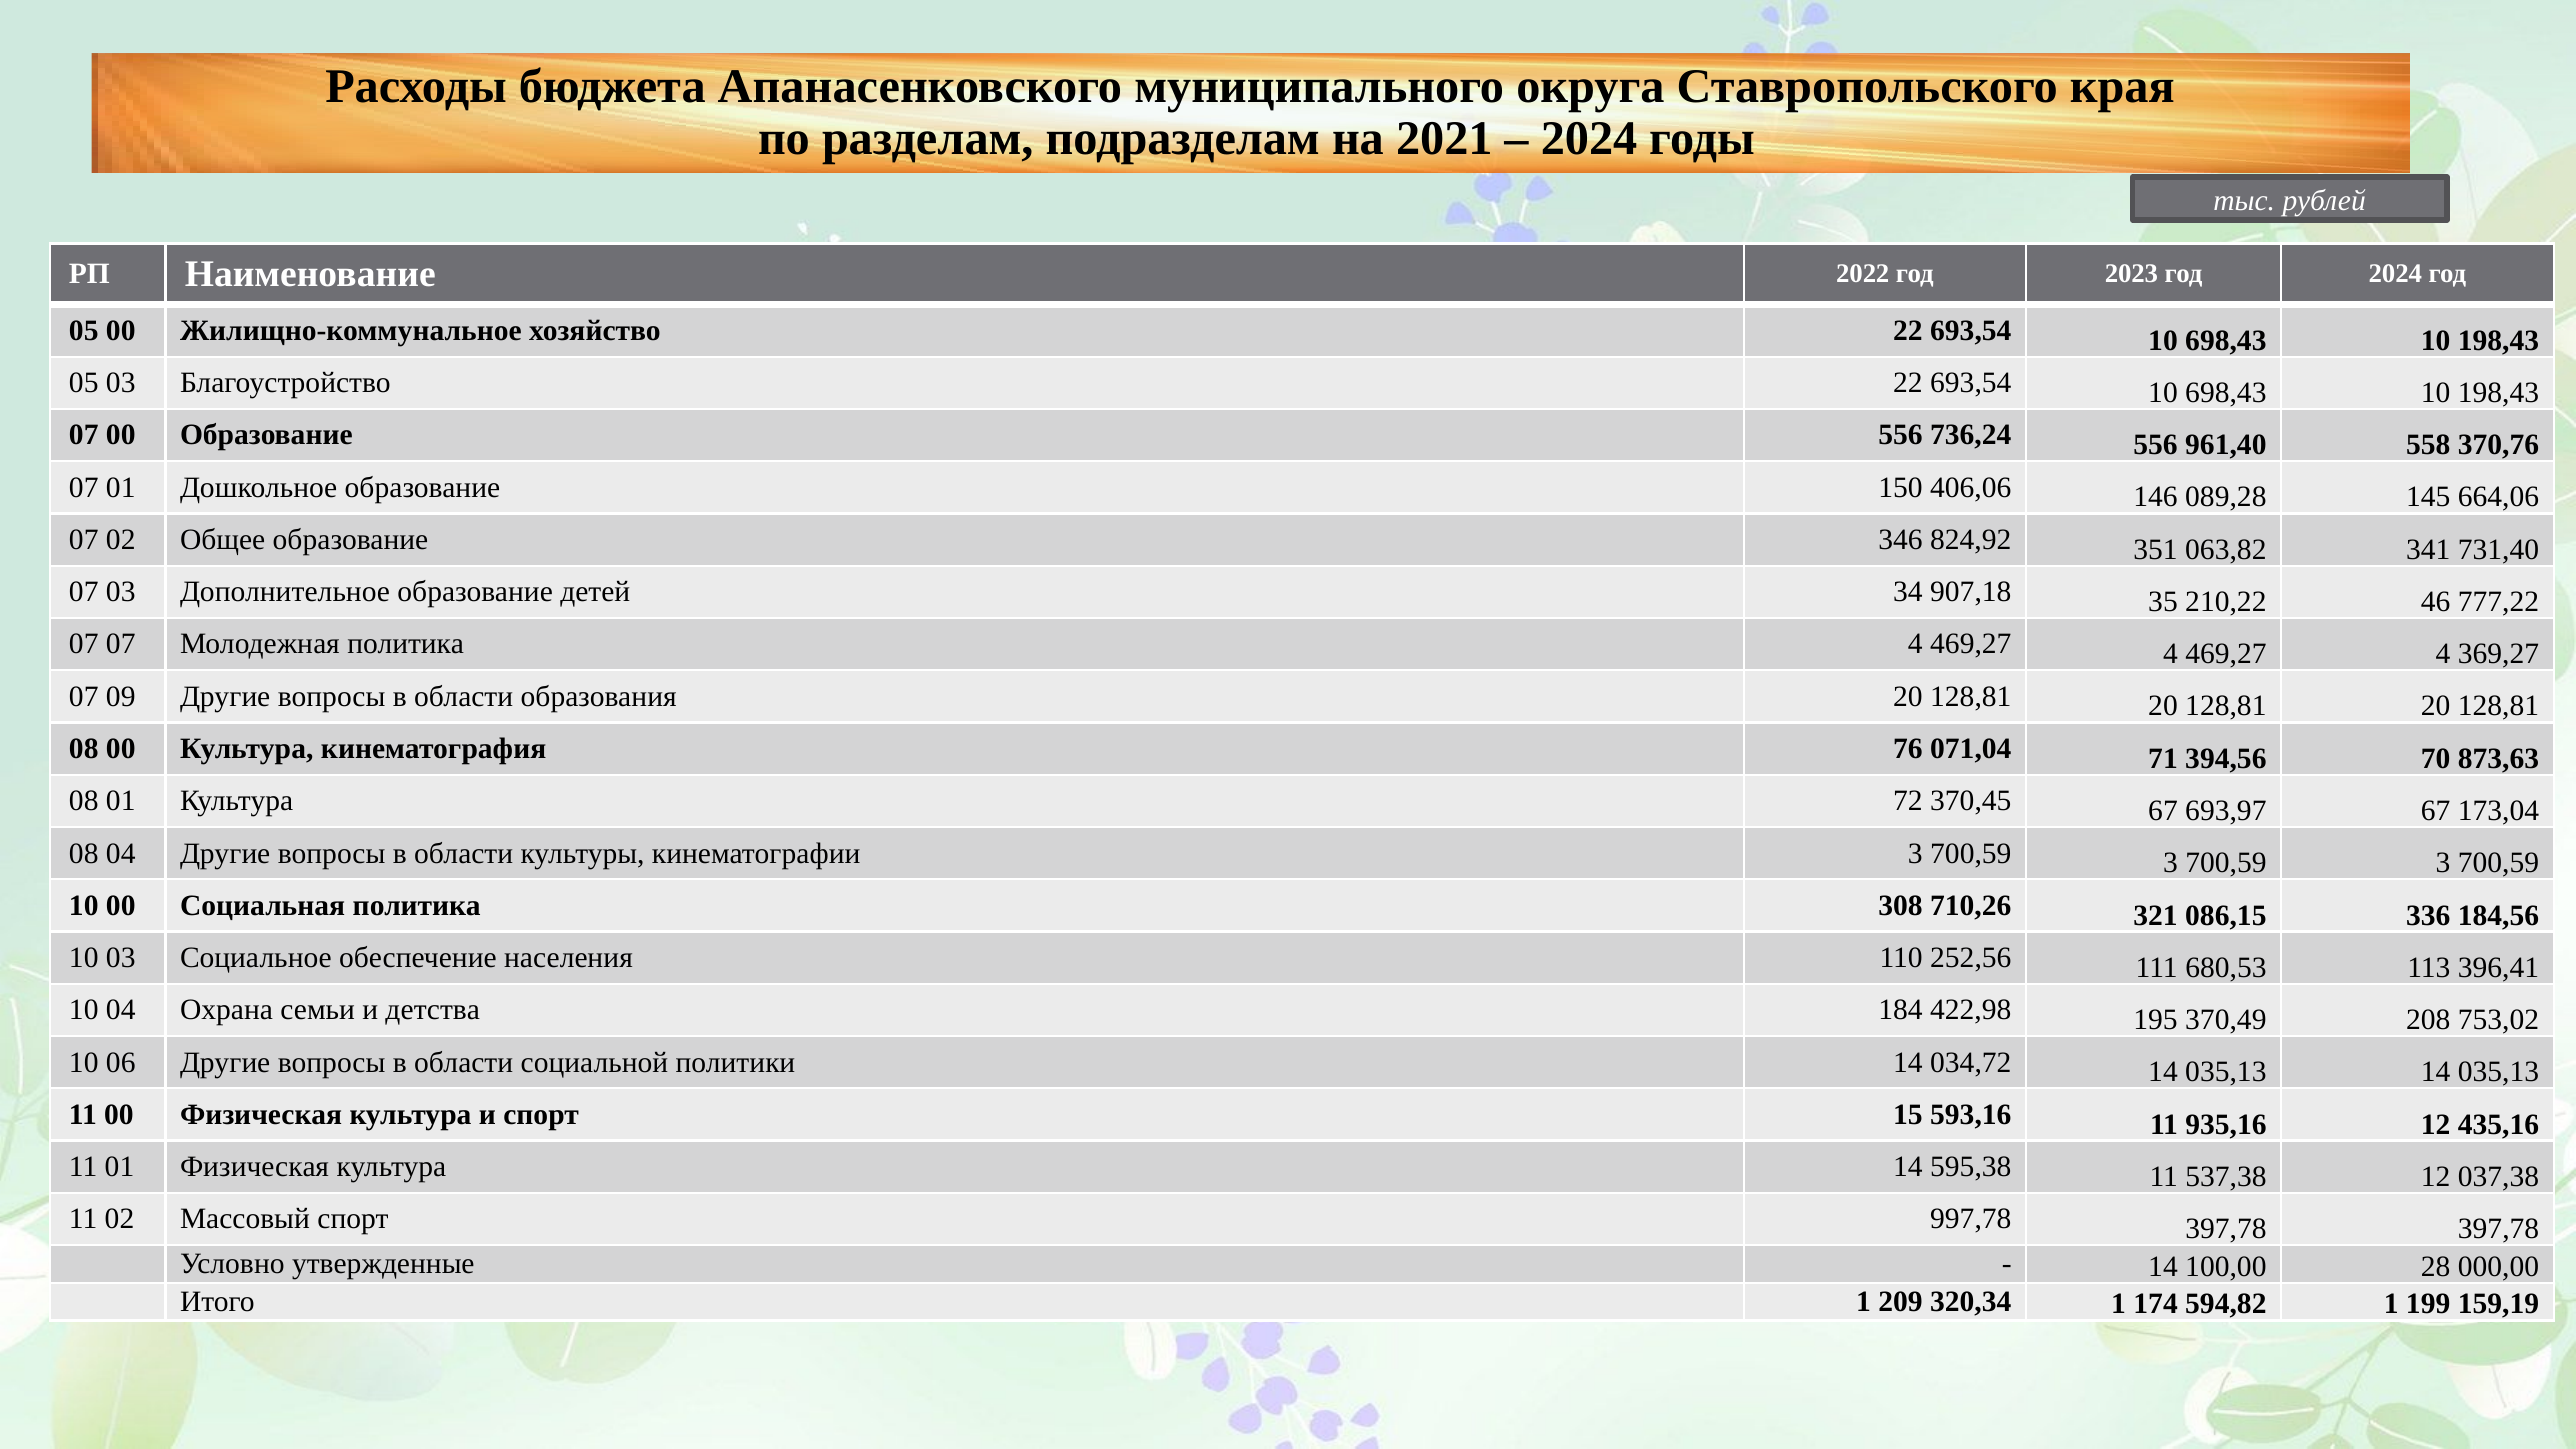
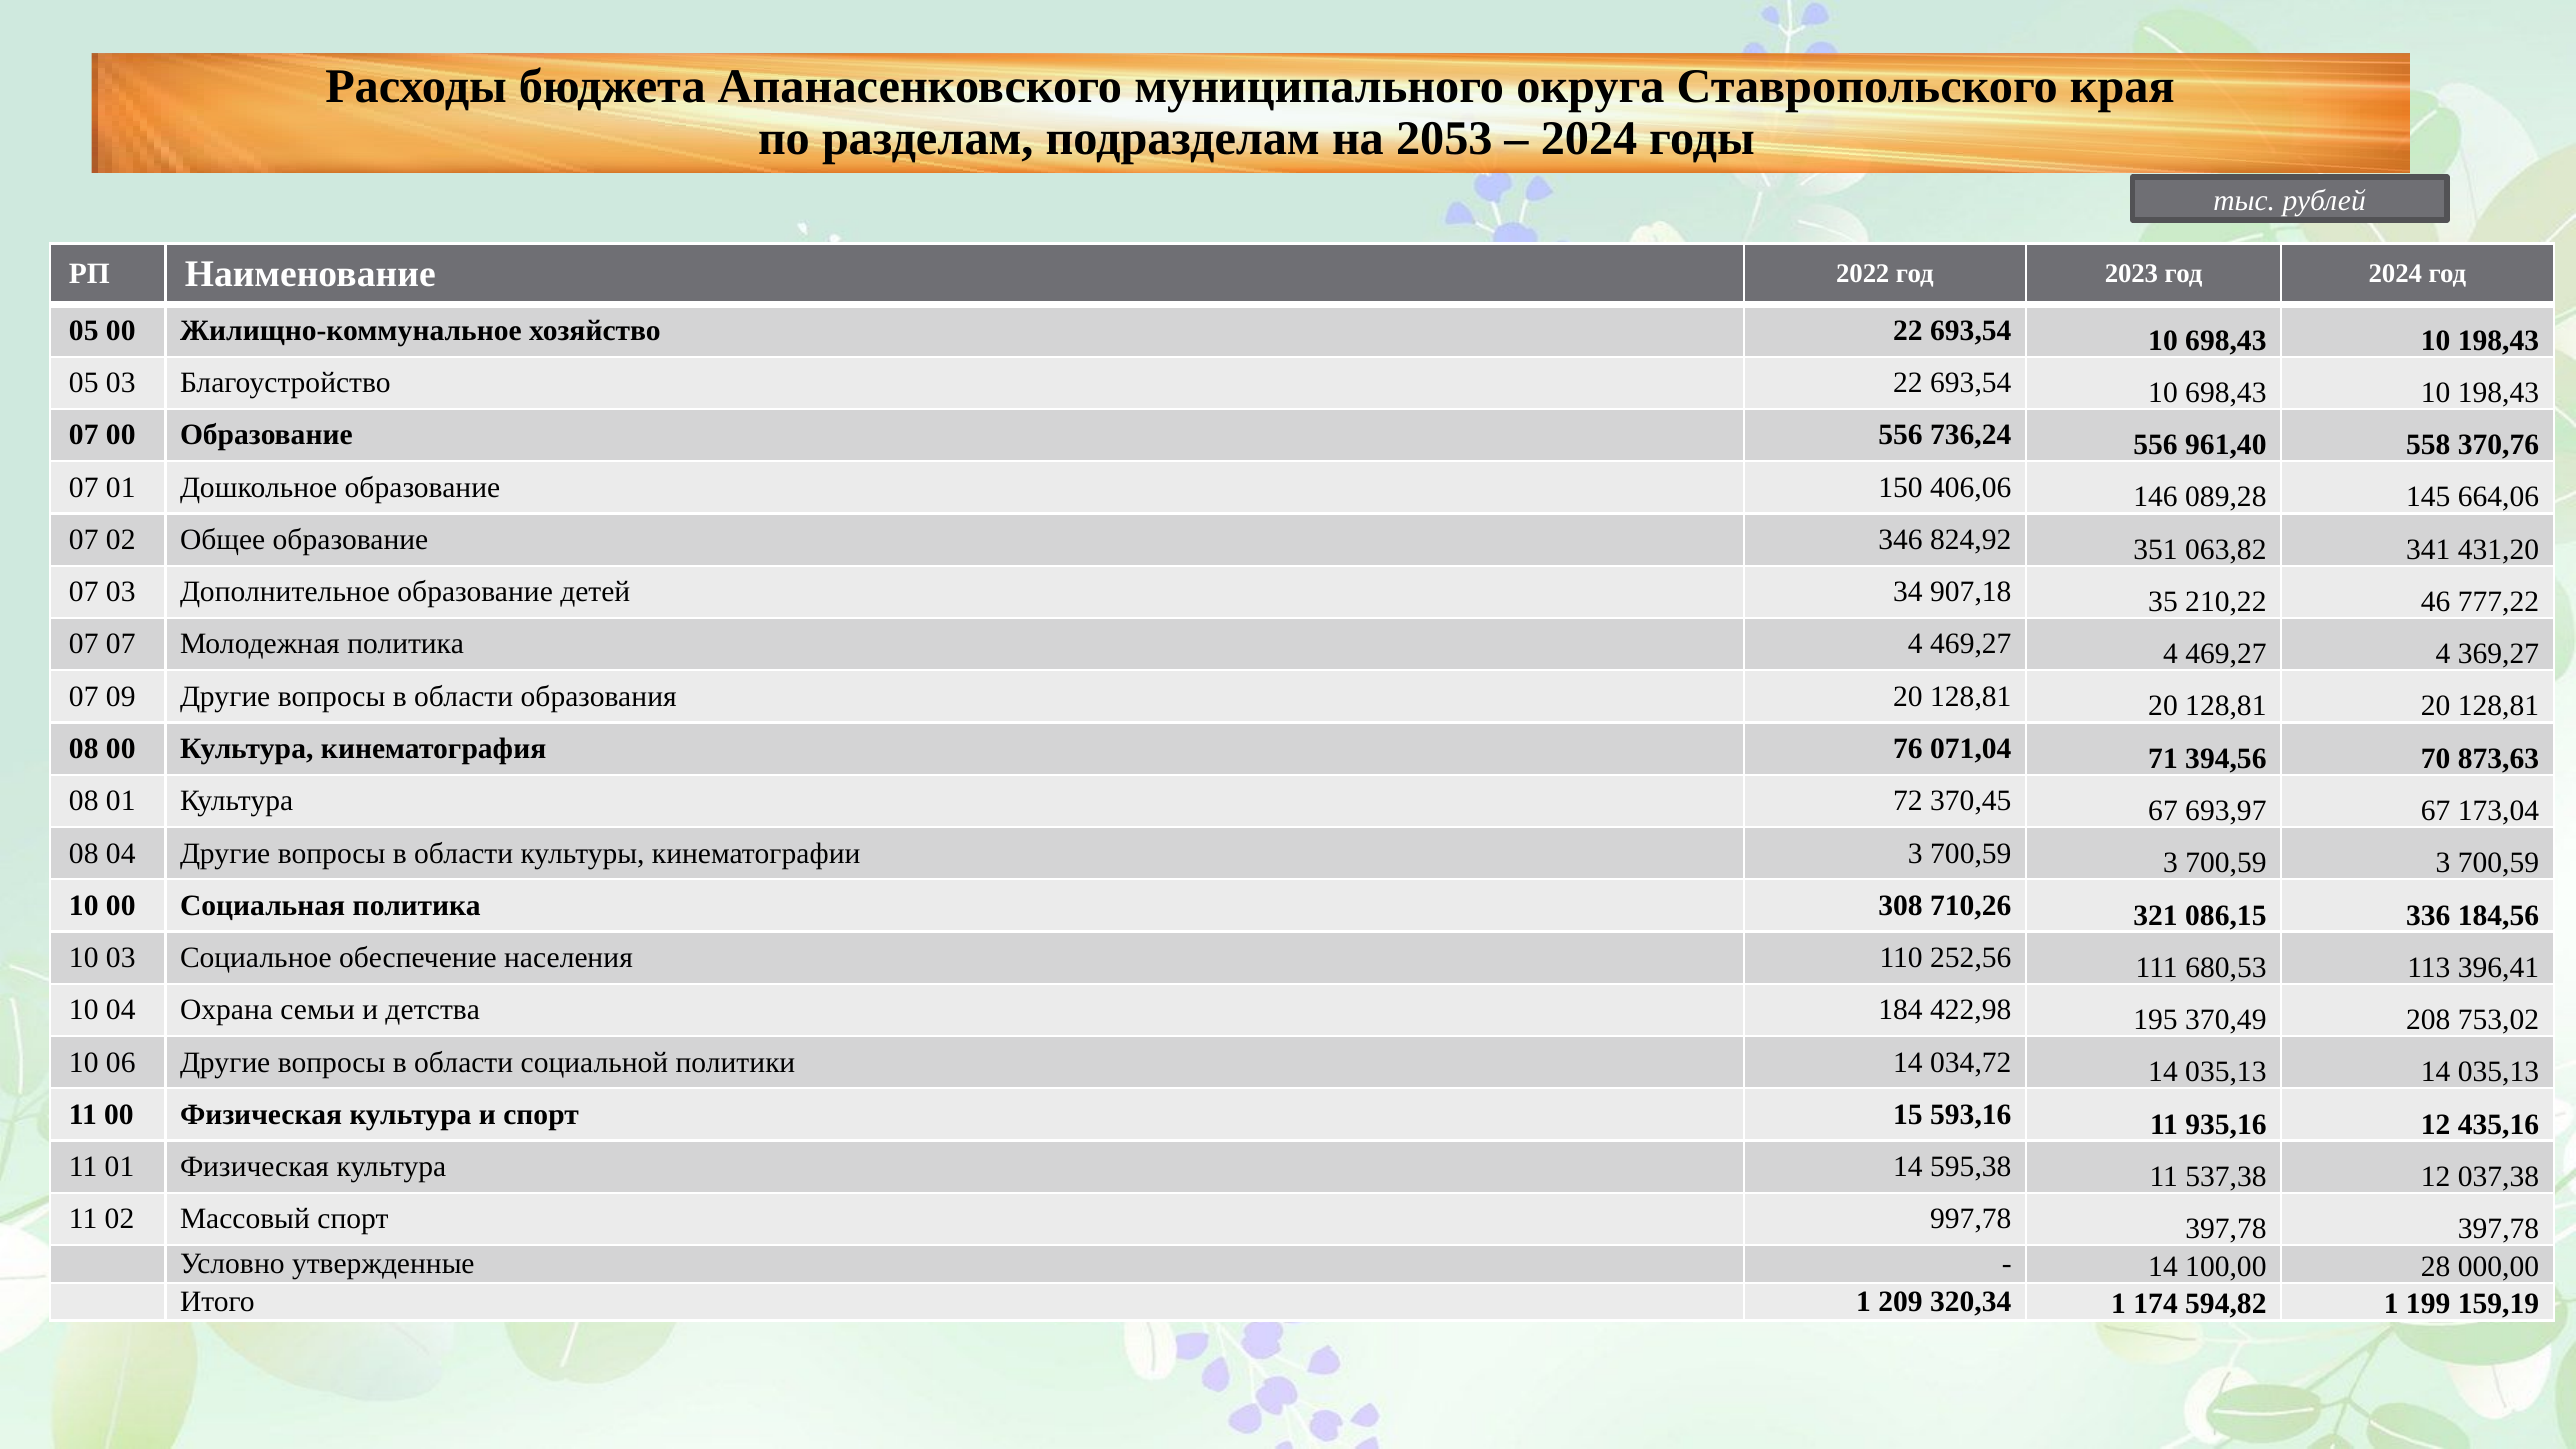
2021: 2021 -> 2053 (1444, 138)
731,40: 731,40 -> 431,20 (2498, 549)
